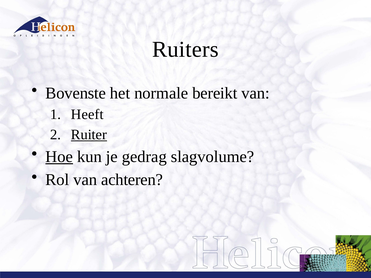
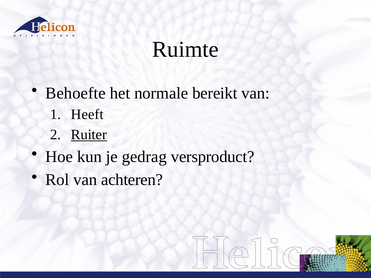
Ruiters: Ruiters -> Ruimte (185, 49)
Bovenste: Bovenste -> Behoefte (76, 93)
Hoe underline: present -> none (59, 157)
slagvolume: slagvolume -> versproduct (213, 157)
